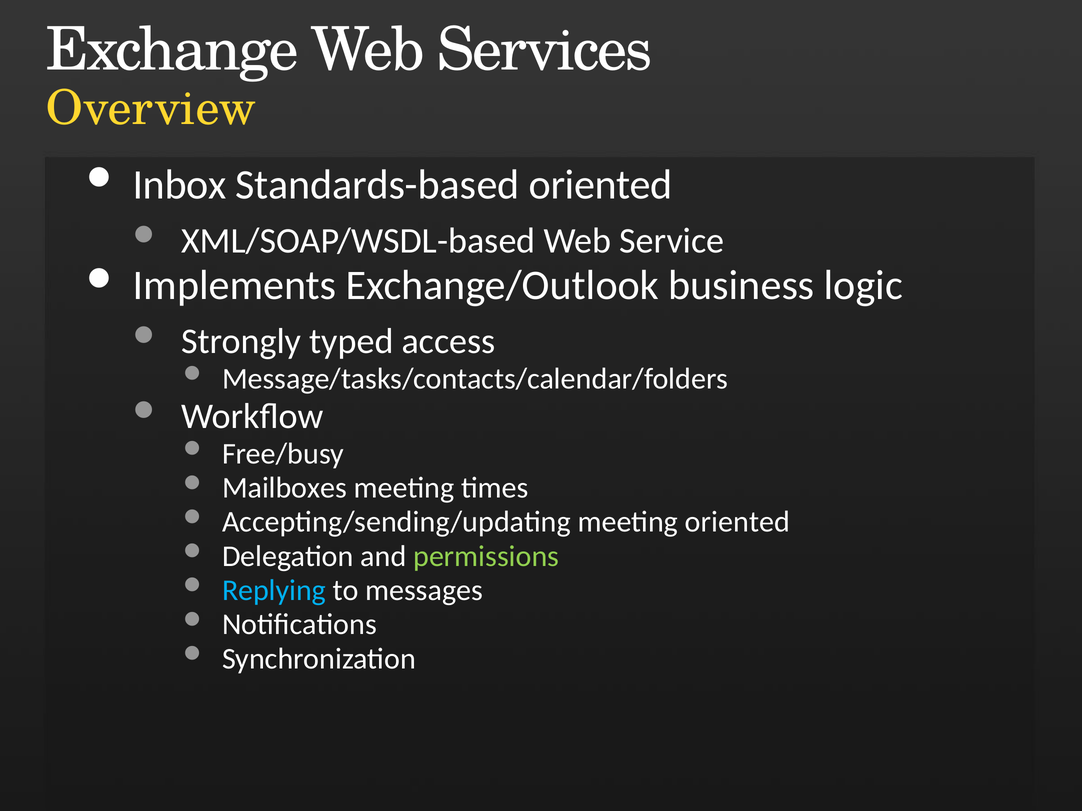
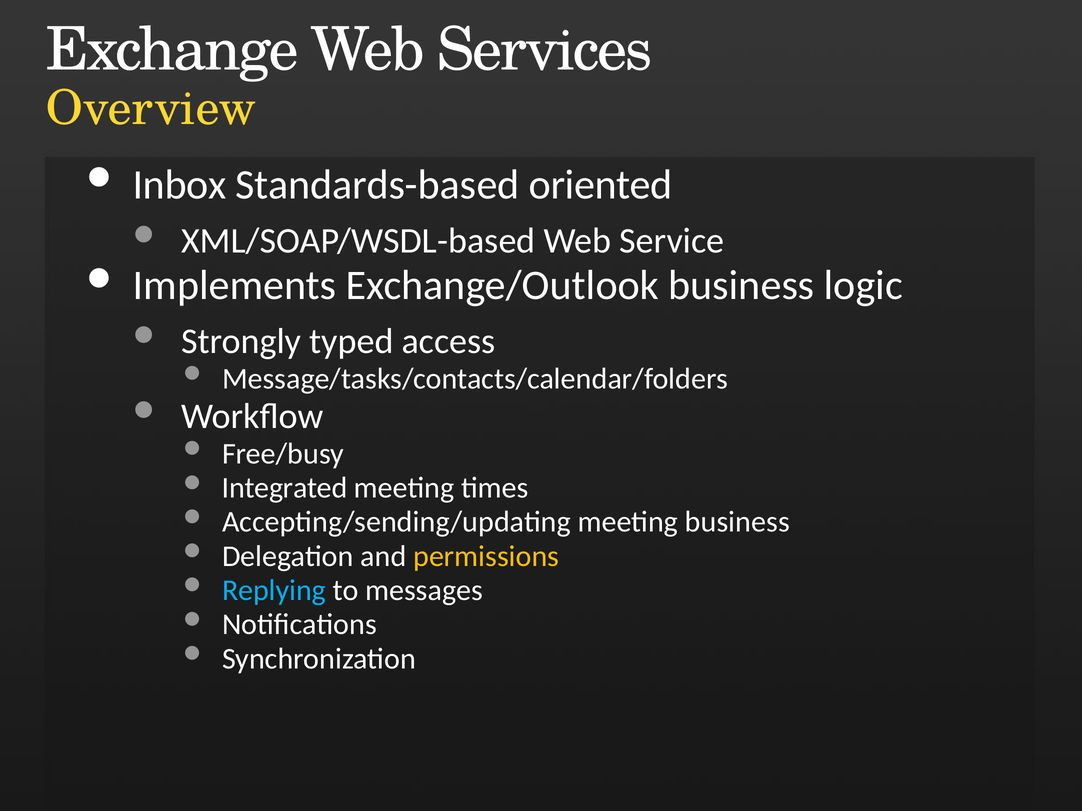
Mailboxes: Mailboxes -> Integrated (285, 488)
meeting oriented: oriented -> business (737, 522)
permissions colour: light green -> yellow (486, 557)
